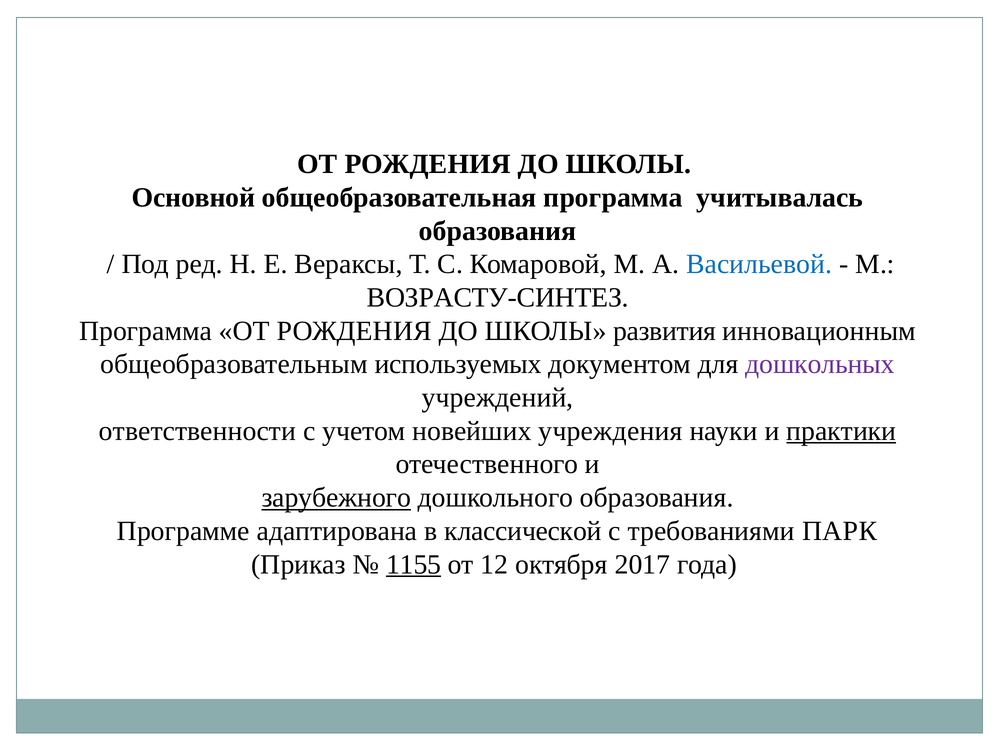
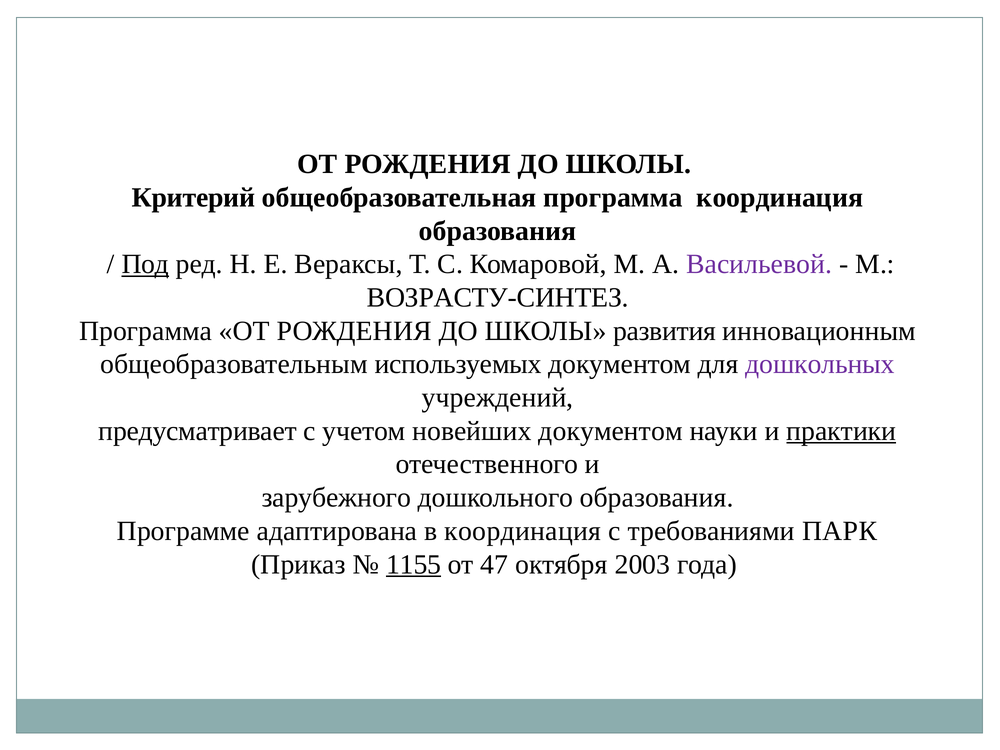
Основной: Основной -> Критерий (193, 198)
программа учитывалась: учитывалась -> координация (780, 198)
Под underline: none -> present (145, 264)
Васильевой colour: blue -> purple (759, 264)
ответственности: ответственности -> предусматривает (198, 431)
новейших учреждения: учреждения -> документом (611, 431)
зарубежного underline: present -> none (336, 498)
в классической: классической -> координация (523, 531)
12: 12 -> 47 (494, 564)
2017: 2017 -> 2003 (642, 564)
